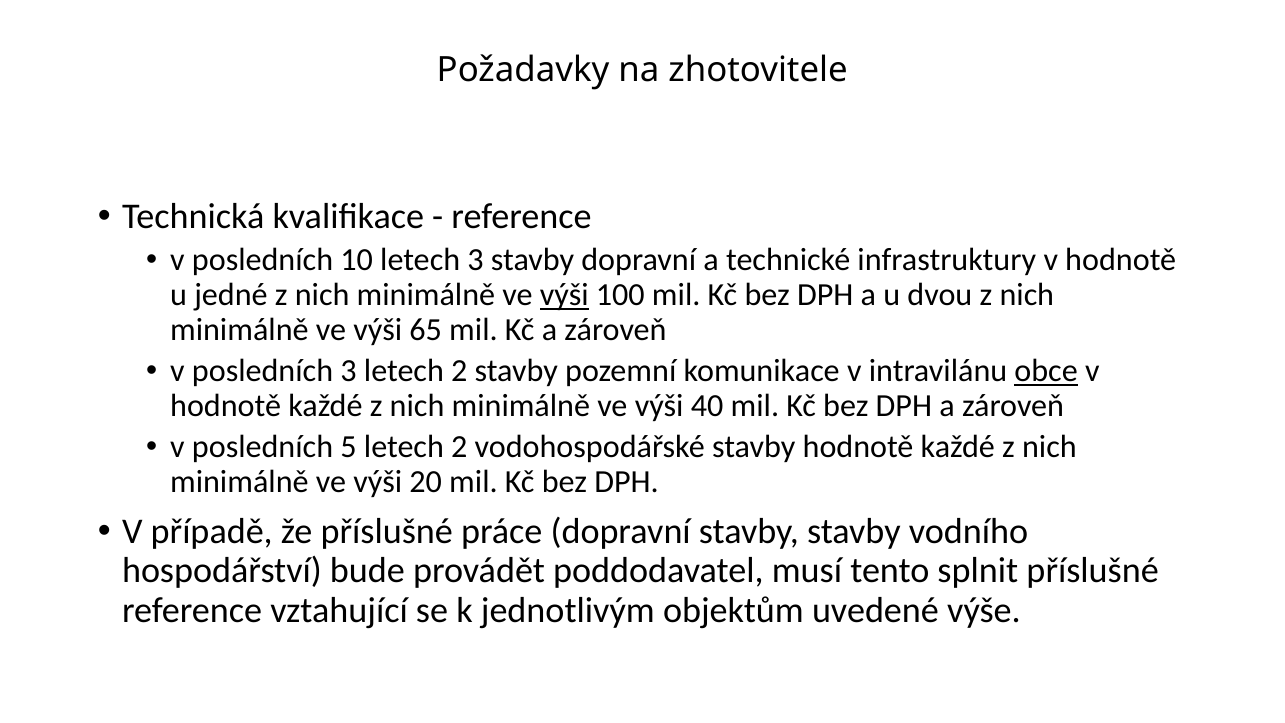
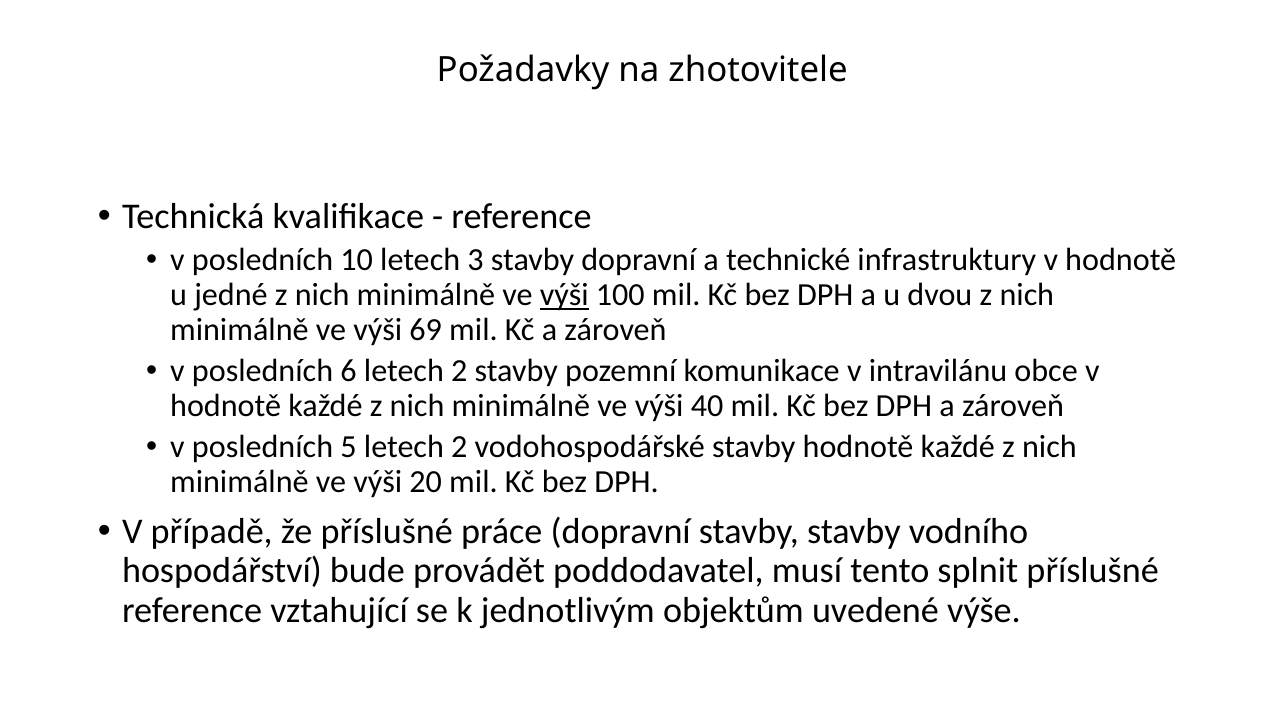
65: 65 -> 69 (426, 330)
posledních 3: 3 -> 6 (348, 371)
obce underline: present -> none (1046, 371)
